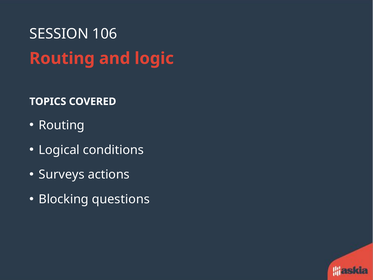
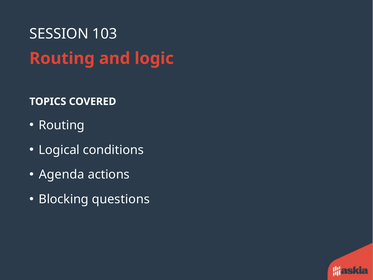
106: 106 -> 103 (105, 34)
Surveys: Surveys -> Agenda (62, 174)
